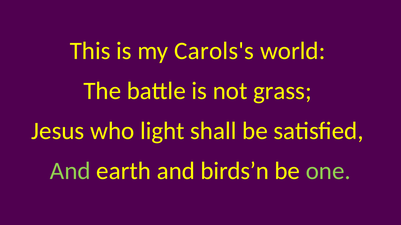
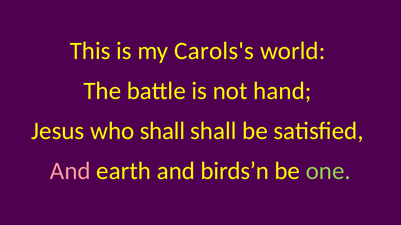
grass: grass -> hand (282, 91)
who light: light -> shall (162, 131)
And colour: light green -> pink (70, 171)
